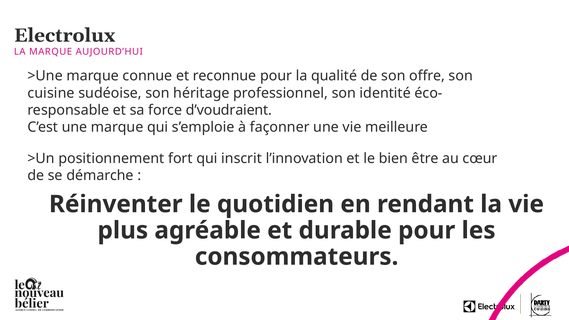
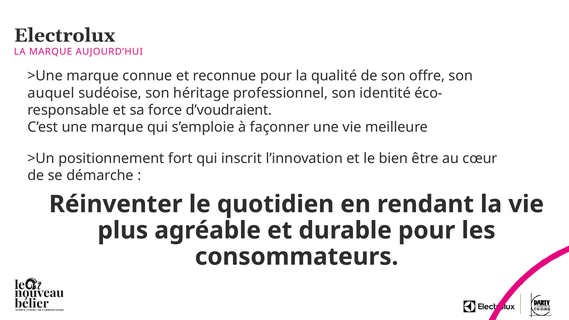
cuisine: cuisine -> auquel (51, 93)
